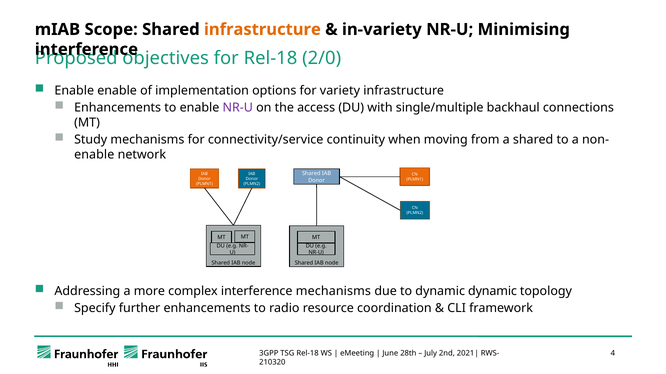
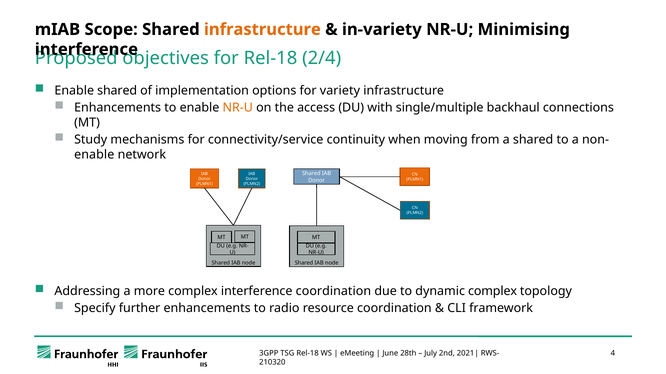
2/0: 2/0 -> 2/4 (322, 58)
Enable enable: enable -> shared (117, 91)
NR-U colour: purple -> orange (238, 108)
interference mechanisms: mechanisms -> coordination (333, 291)
dynamic dynamic: dynamic -> complex (493, 291)
